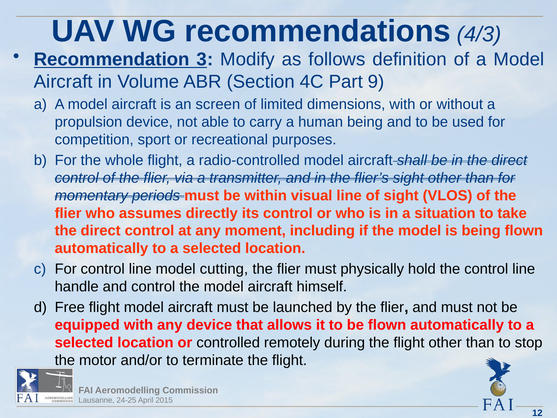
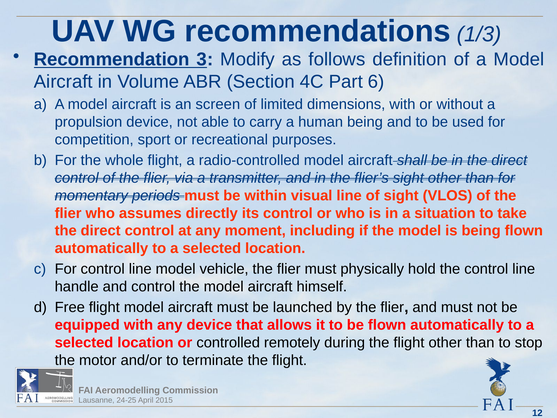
4/3: 4/3 -> 1/3 (479, 34)
9: 9 -> 6 (376, 82)
cutting: cutting -> vehicle (224, 269)
